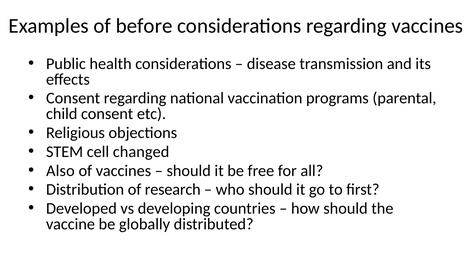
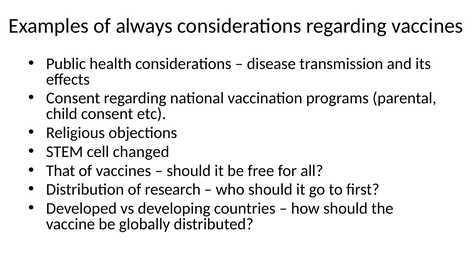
before: before -> always (144, 26)
Also: Also -> That (61, 170)
